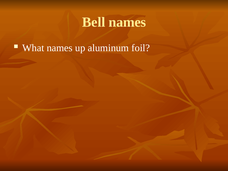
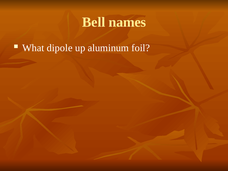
What names: names -> dipole (60, 48)
